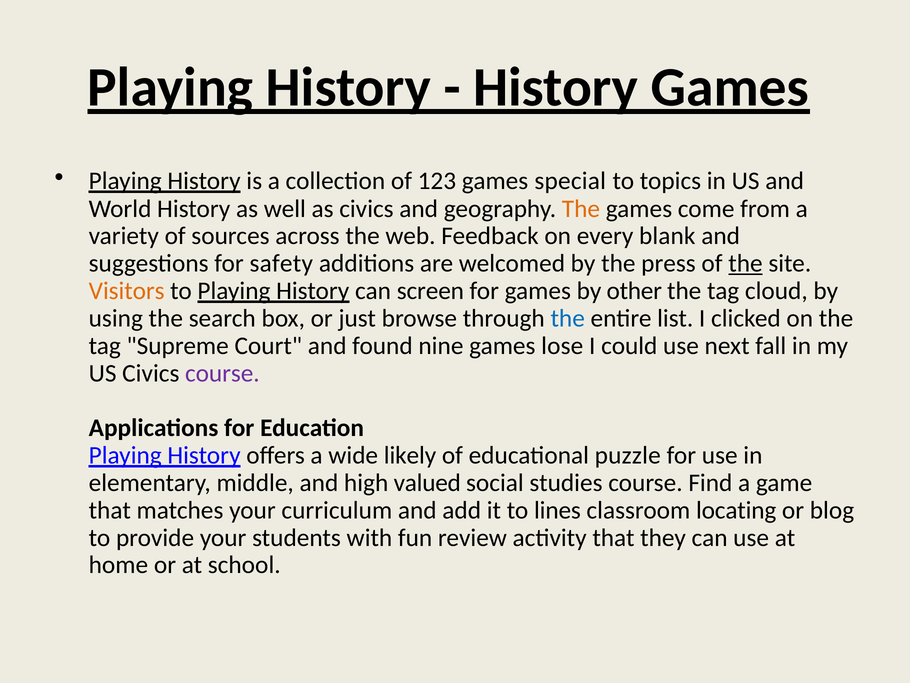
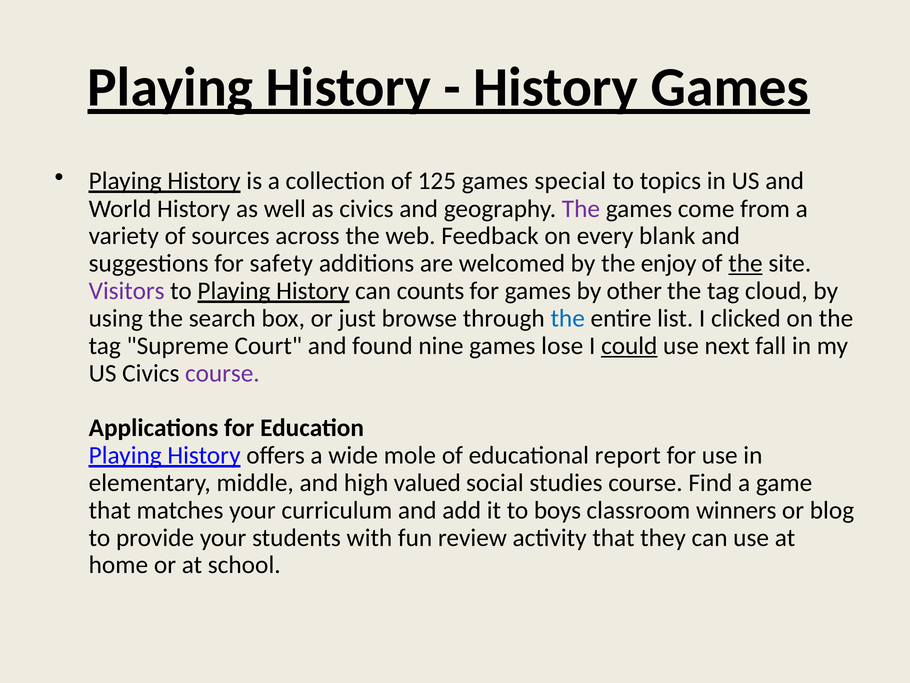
123: 123 -> 125 (437, 181)
The colour: orange -> purple (581, 209)
press: press -> enjoy (669, 263)
Visitors colour: orange -> purple (127, 291)
screen: screen -> counts (430, 291)
could underline: none -> present (629, 346)
likely: likely -> mole (410, 455)
puzzle: puzzle -> report (628, 455)
lines: lines -> boys (558, 510)
locating: locating -> winners (736, 510)
